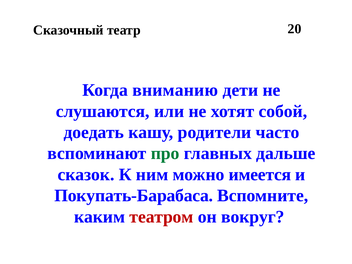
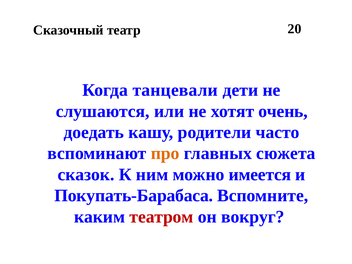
вниманию: вниманию -> танцевали (175, 90)
собой: собой -> очень (283, 111)
про colour: green -> orange (165, 153)
дальше: дальше -> сюжета (286, 153)
